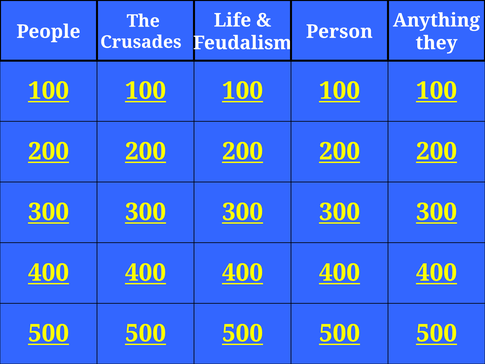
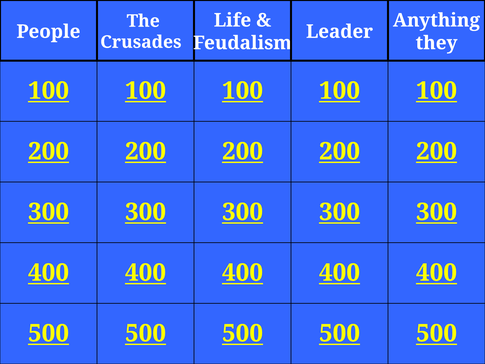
Person: Person -> Leader (340, 32)
